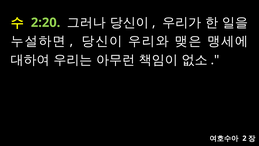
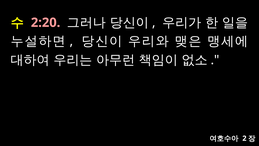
2:20 colour: light green -> pink (46, 23)
